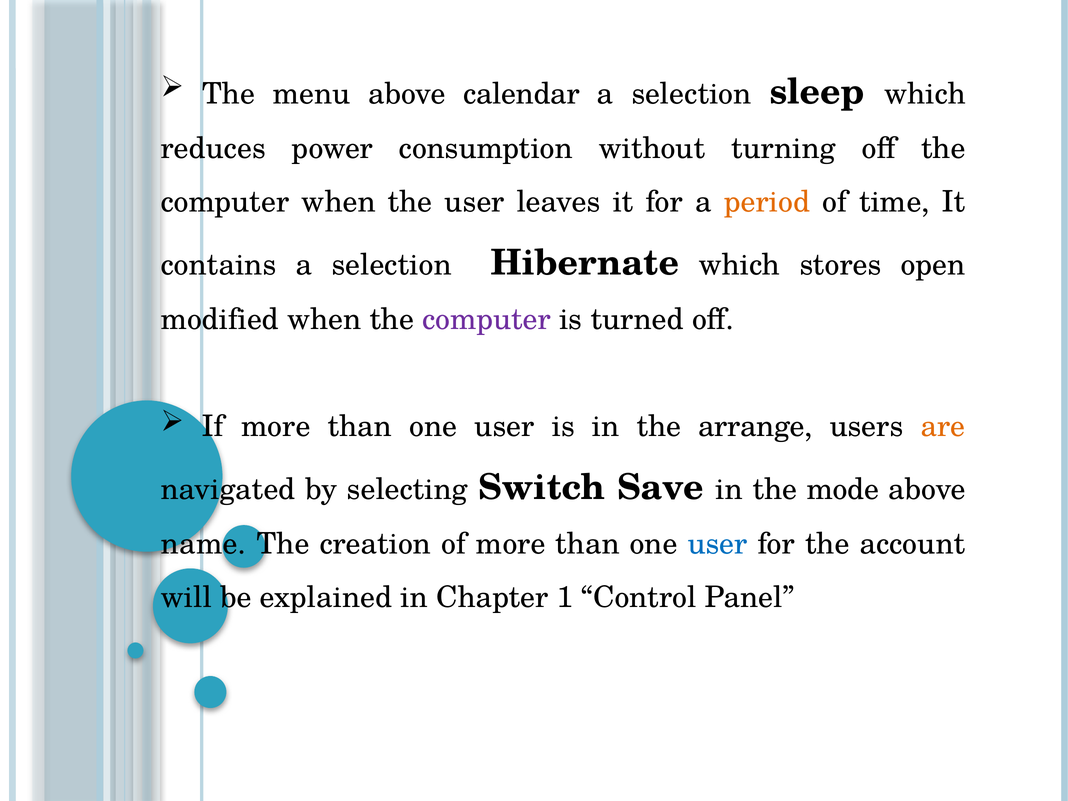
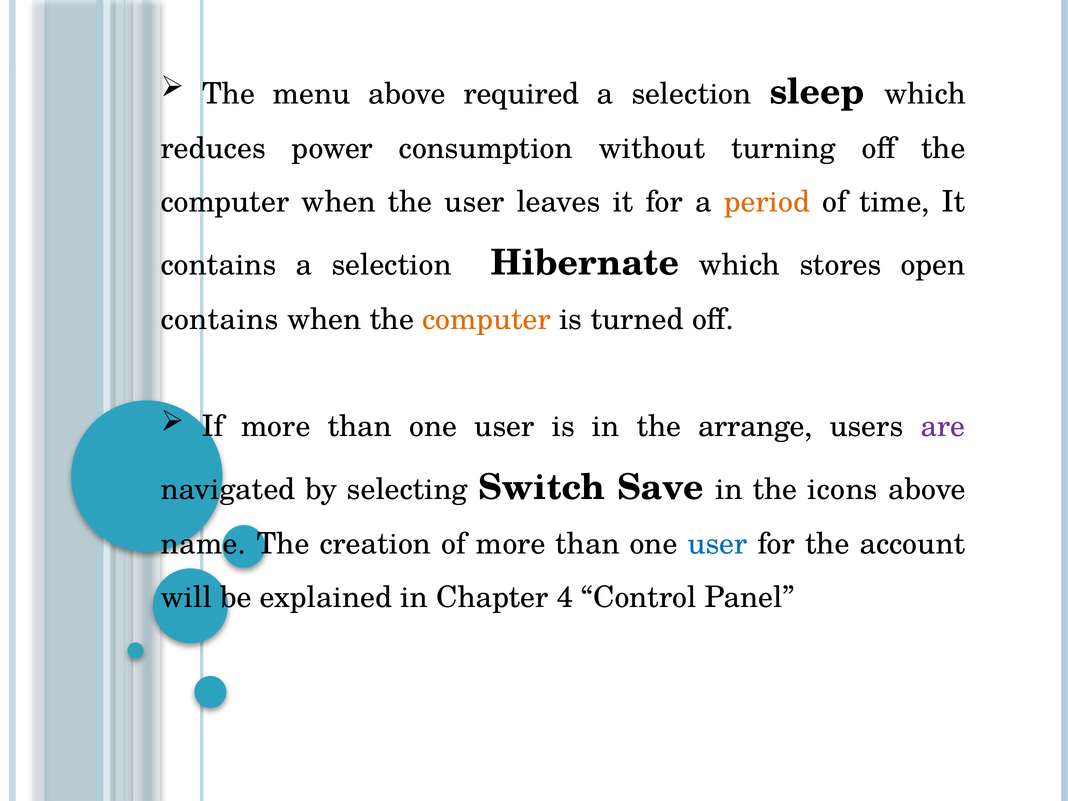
calendar: calendar -> required (521, 94)
modified: modified -> contains (220, 320)
computer colour: purple -> orange (487, 320)
are colour: orange -> purple (943, 426)
mode: mode -> icons (842, 489)
1: 1 -> 4 (565, 597)
